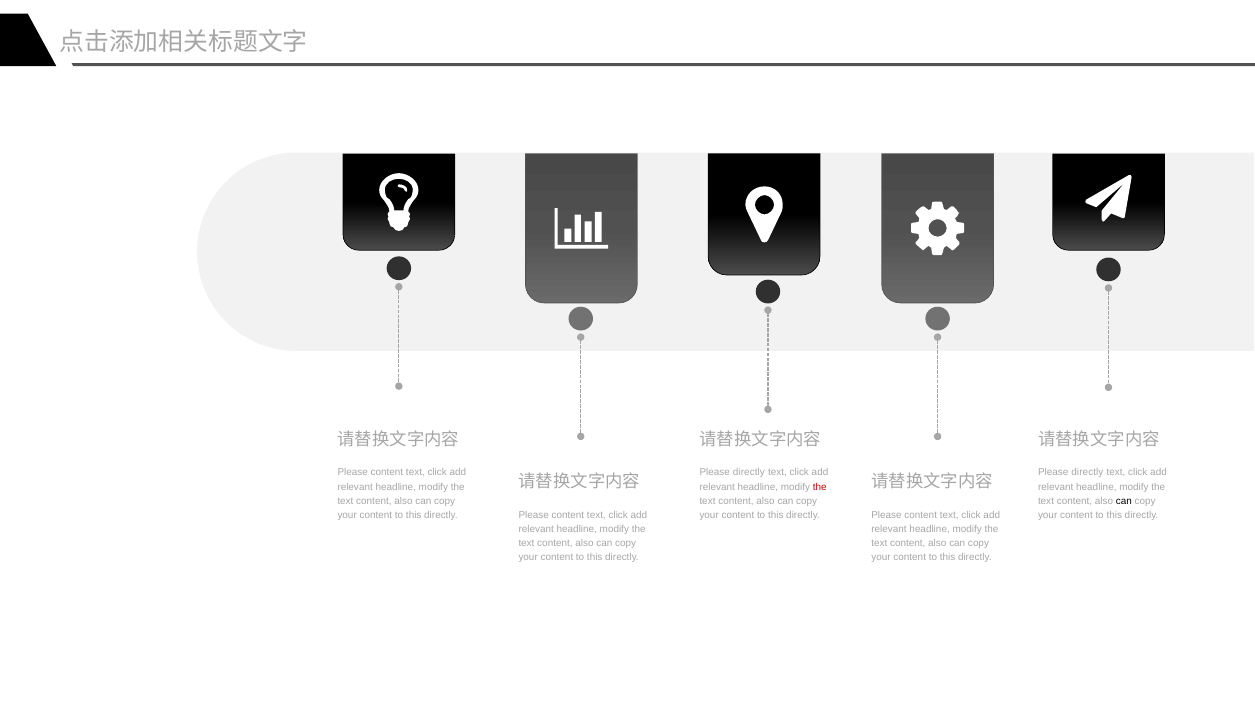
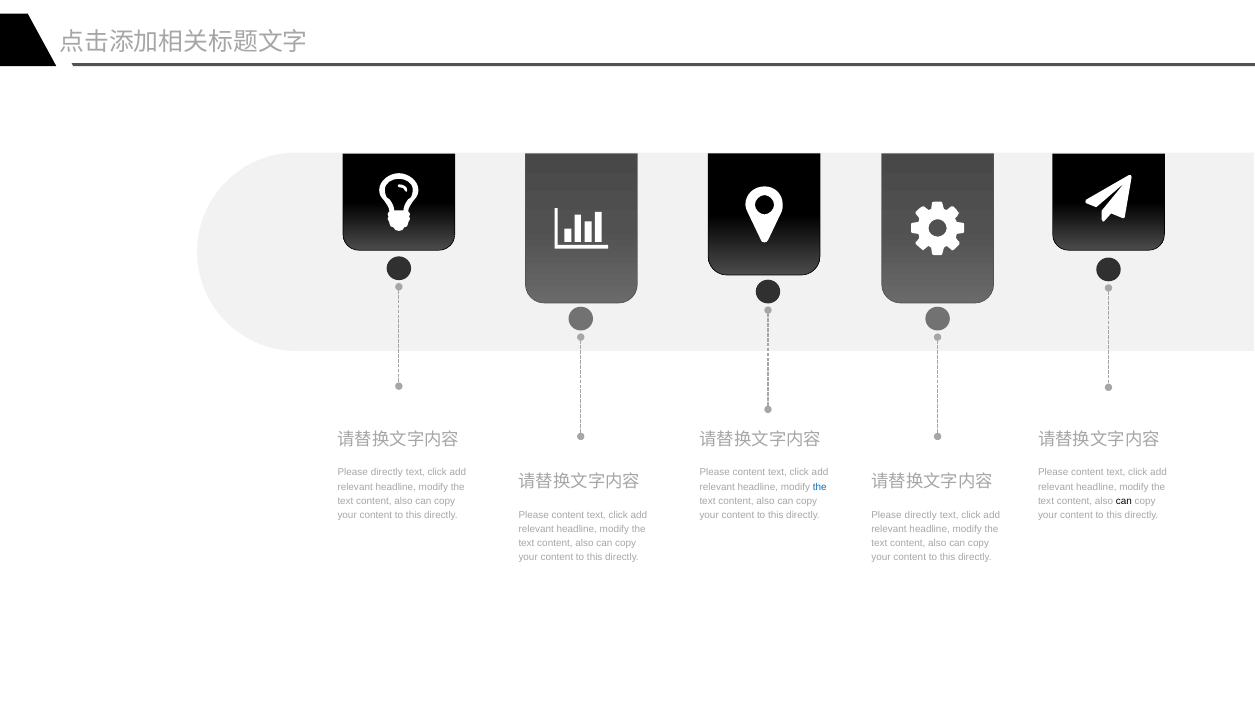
content: content -> directly (387, 473)
directly: directly -> content (749, 473)
directly: directly -> content (1087, 473)
the colour: red -> blue (820, 487)
content: content -> directly (921, 515)
